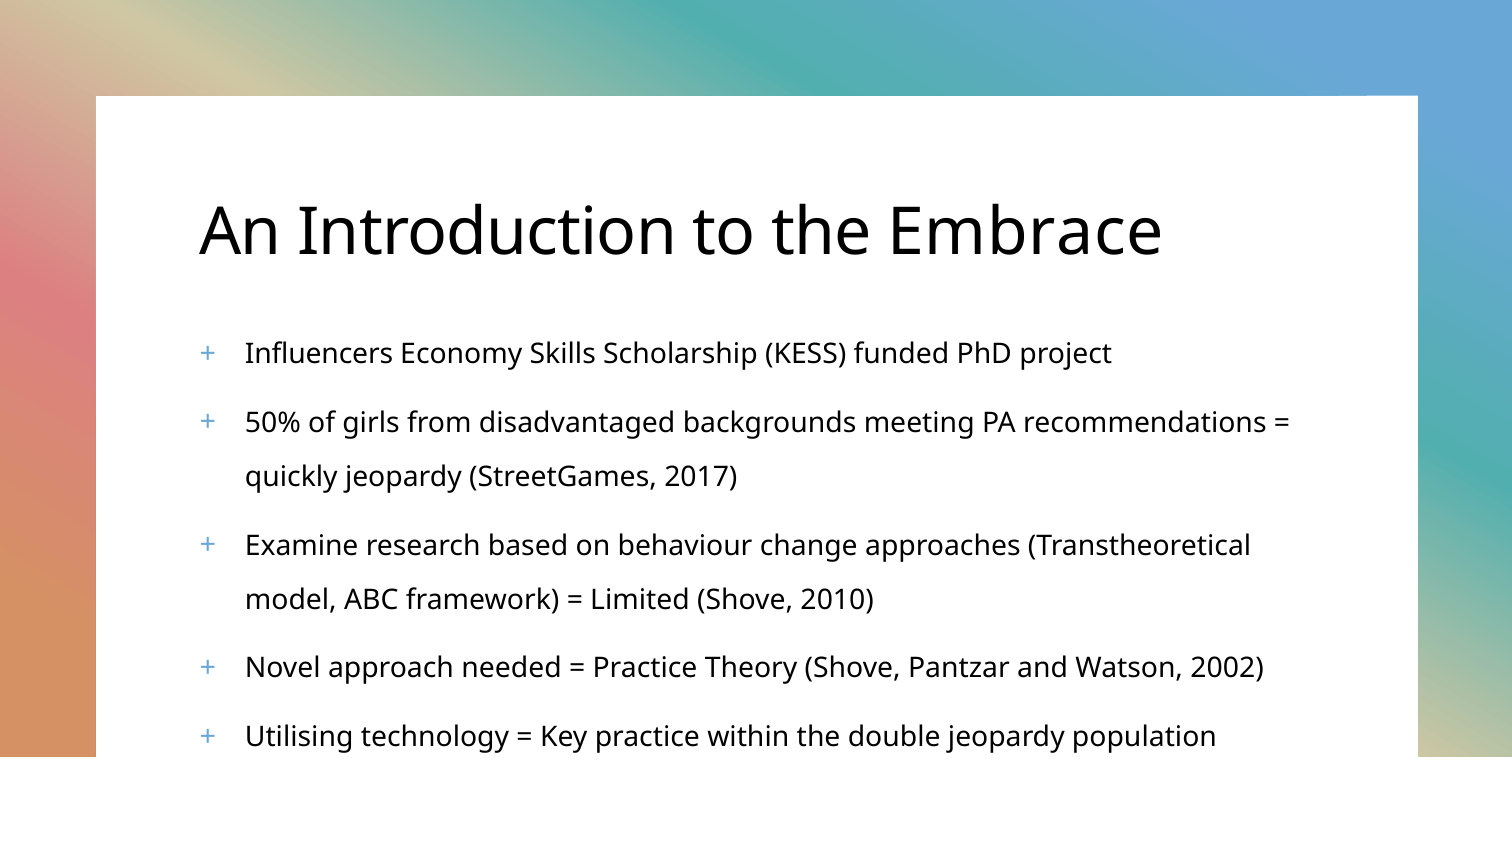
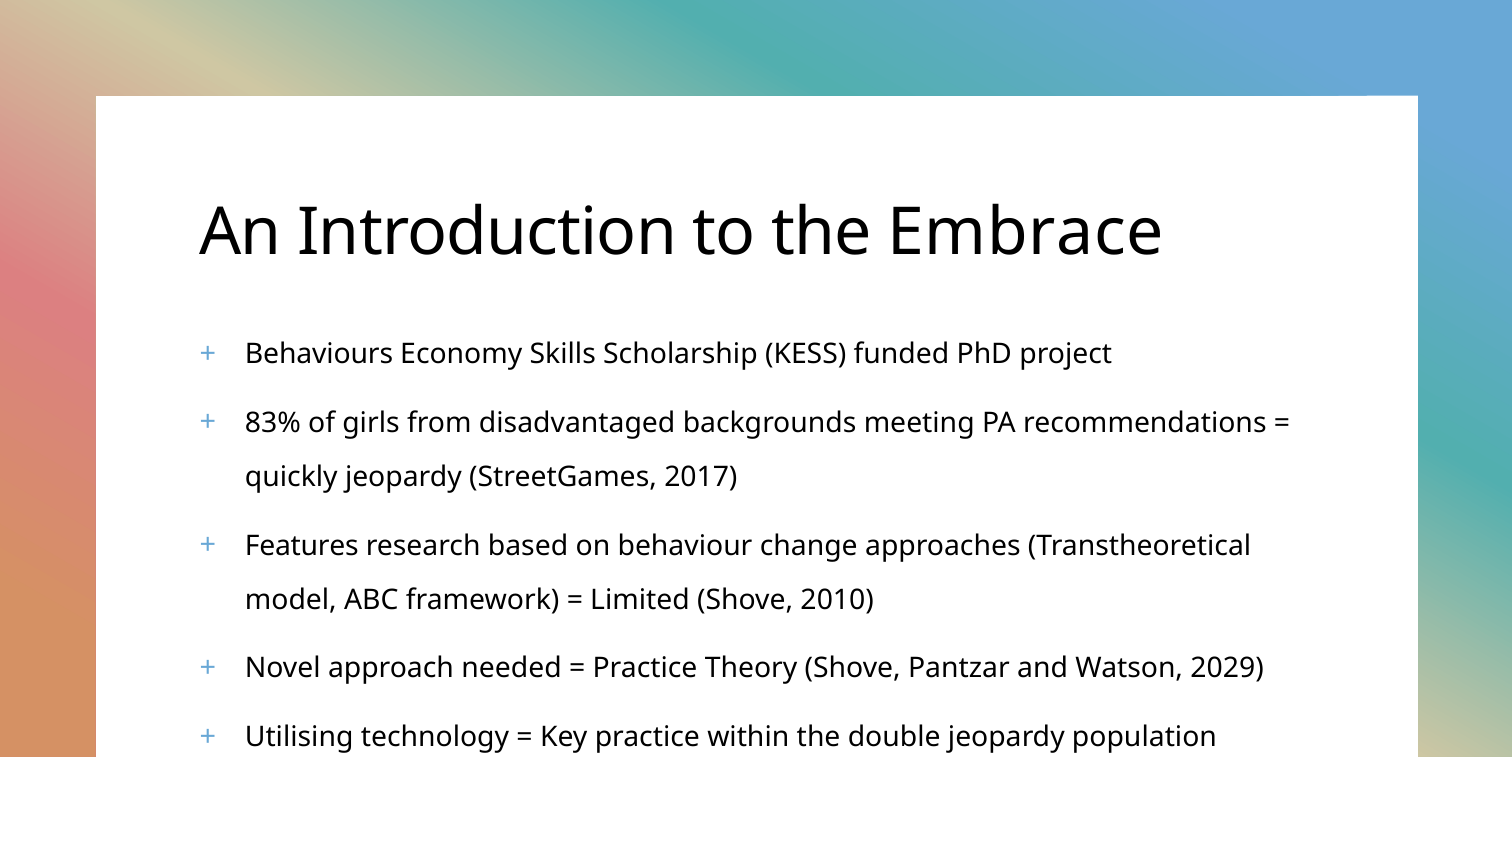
Influencers: Influencers -> Behaviours (319, 354)
50%: 50% -> 83% (273, 423)
Examine: Examine -> Features (302, 546)
2002: 2002 -> 2029 (1227, 669)
